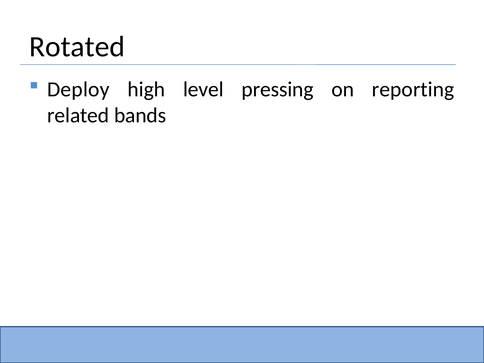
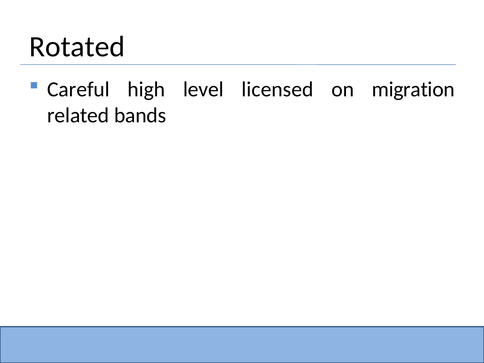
Deploy: Deploy -> Careful (78, 89)
pressing: pressing -> licensed (277, 89)
reporting: reporting -> migration (413, 89)
